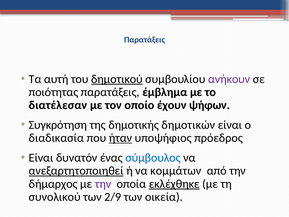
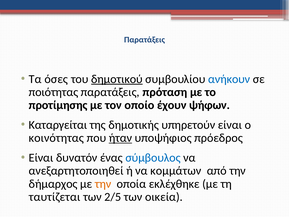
αυτή: αυτή -> όσες (56, 79)
ανήκουν colour: purple -> blue (229, 79)
έμβλημα: έμβλημα -> πρόταση (165, 92)
διατέλεσαν: διατέλεσαν -> προτίμησης (58, 105)
Συγκρότηση: Συγκρότηση -> Καταργείται (58, 125)
δημοτικών: δημοτικών -> υπηρετούν (188, 125)
διαδικασία: διαδικασία -> κοινότητας (56, 138)
ανεξαρτητοποιηθεί underline: present -> none (76, 171)
την colour: purple -> orange (103, 184)
εκλέχθηκε underline: present -> none (174, 184)
συνολικού: συνολικού -> ταυτίζεται (55, 197)
2/9: 2/9 -> 2/5 (113, 197)
